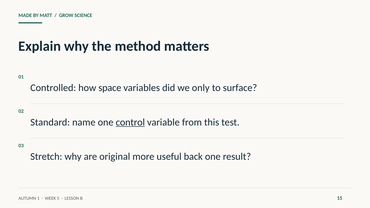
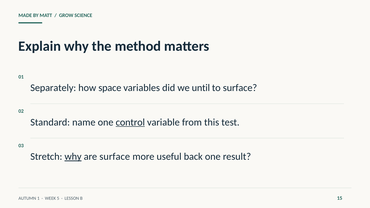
Controlled: Controlled -> Separately (53, 88)
only: only -> until (201, 88)
why underline: none -> present (73, 157)
are original: original -> surface (115, 157)
